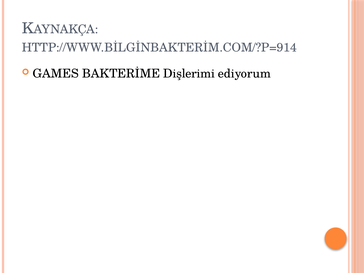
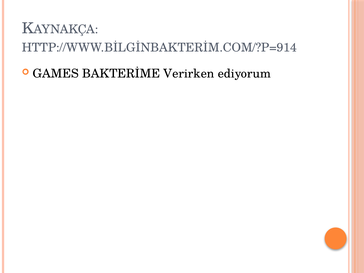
Dişlerimi: Dişlerimi -> Verirken (189, 74)
